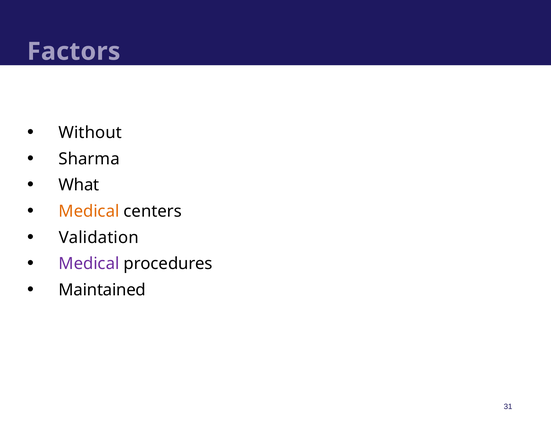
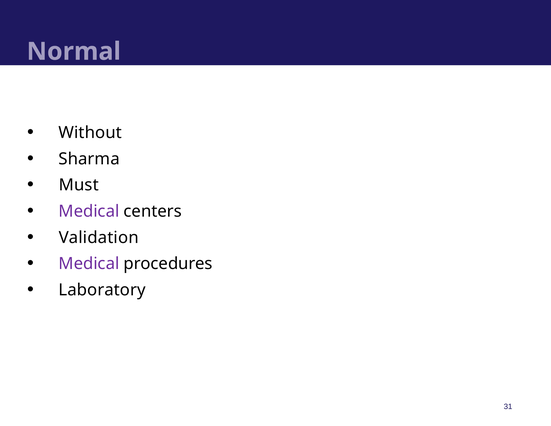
Factors: Factors -> Normal (74, 51)
What: What -> Must (79, 185)
Medical colour: orange -> purple (89, 211)
Maintained: Maintained -> Laboratory (102, 290)
